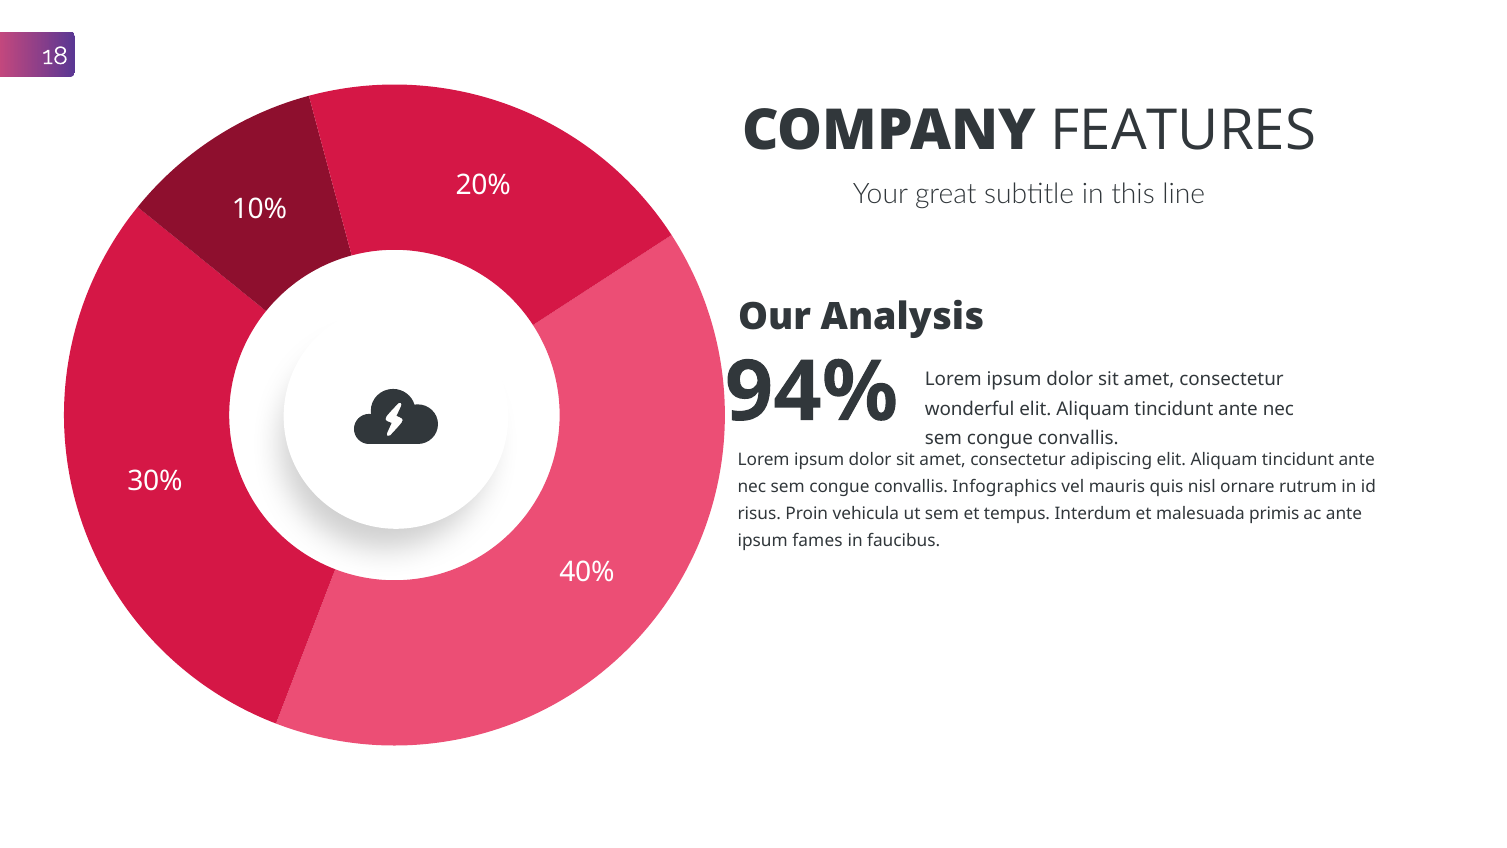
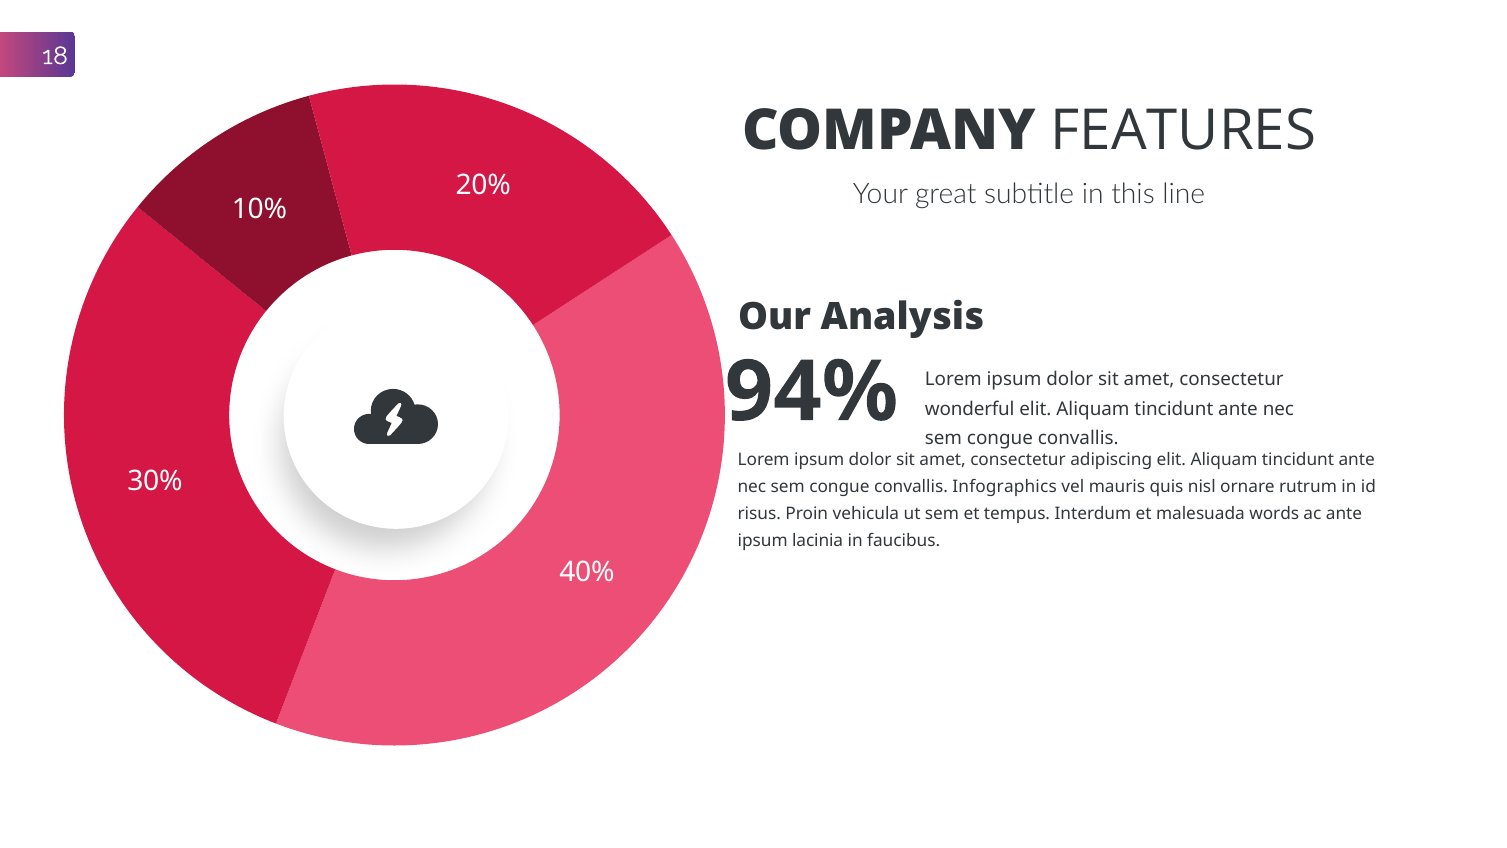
primis: primis -> words (1274, 514)
fames: fames -> lacinia (818, 541)
